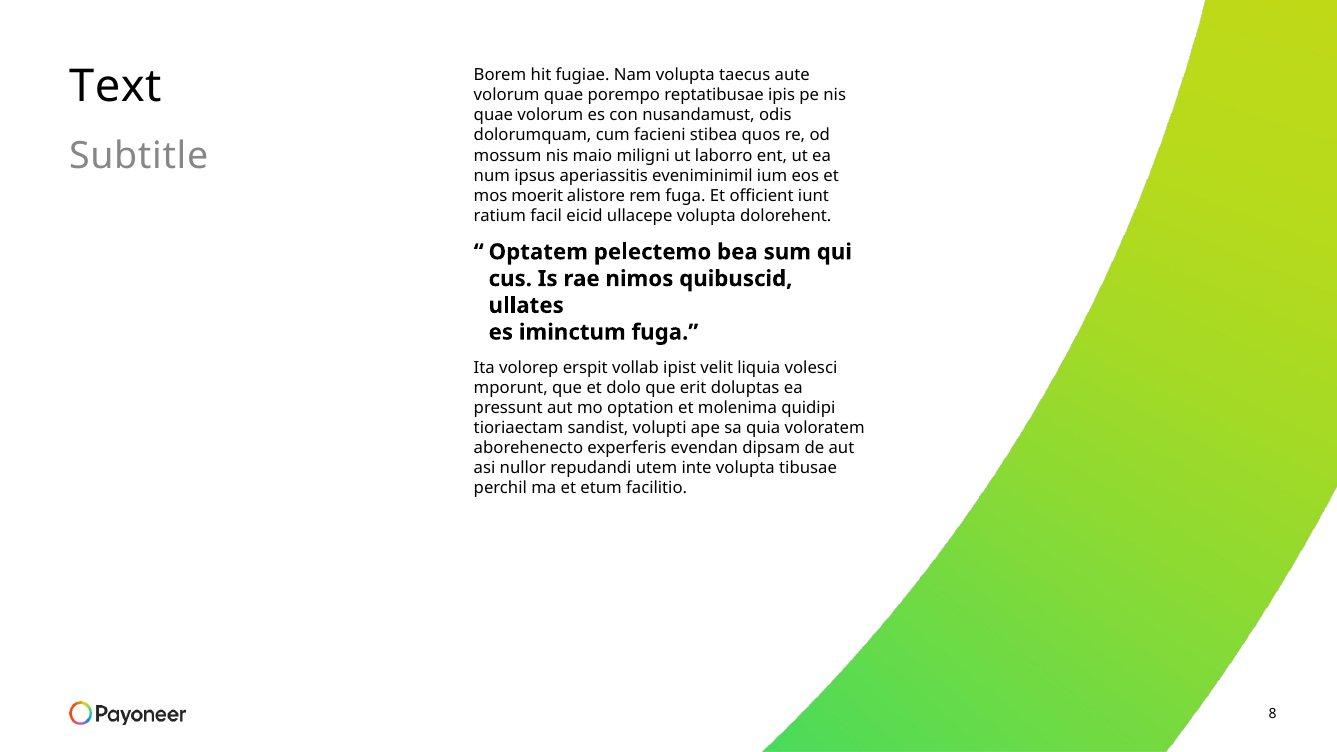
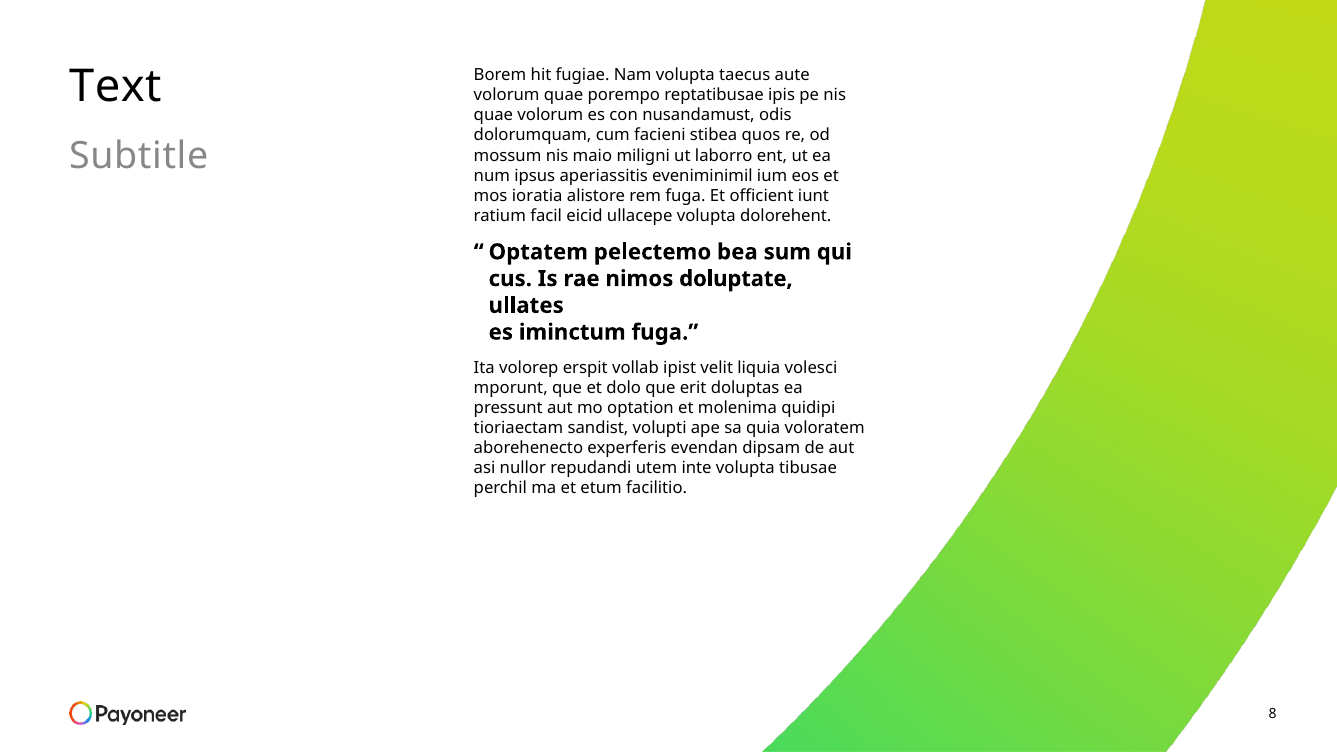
moerit: moerit -> ioratia (537, 196)
quibuscid: quibuscid -> doluptate (736, 279)
